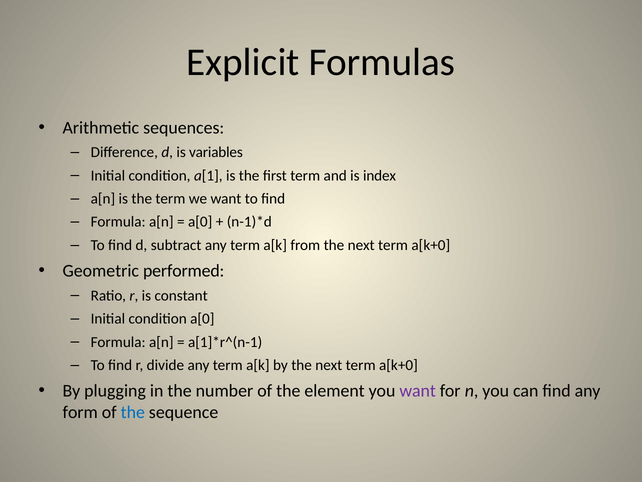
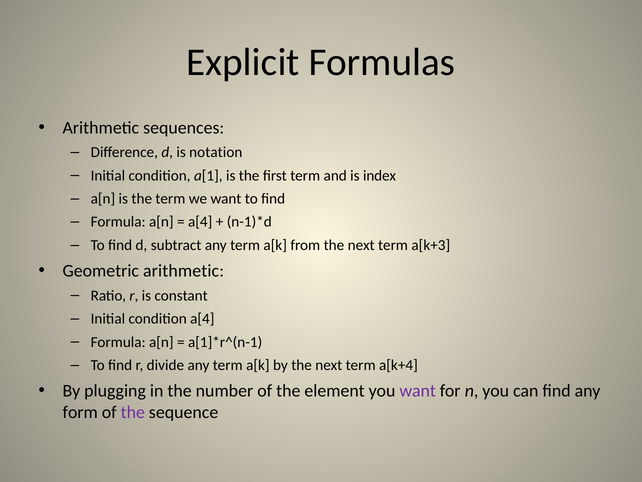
variables: variables -> notation (216, 152)
a[0: a[0 -> a[4 (200, 222)
a[k+0: a[k+0 -> a[k+3 (431, 245)
Geometric performed: performed -> arithmetic (184, 271)
condition a[0: a[0 -> a[4 (202, 318)
a[k+0: a[k+0 -> a[k+4 (398, 365)
the colour: blue -> purple (133, 412)
